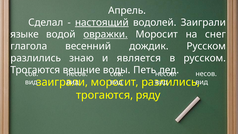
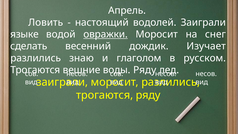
Сделал: Сделал -> Ловить (46, 22)
настоящий underline: present -> none (102, 22)
глагола: глагола -> сделать (29, 46)
дождик Русском: Русском -> Изучает (206, 46)
является: является -> глаголом (139, 58)
Петь: Петь -> Ряду (145, 70)
